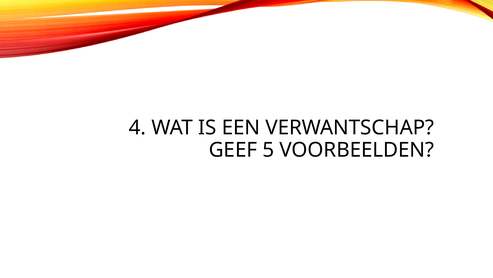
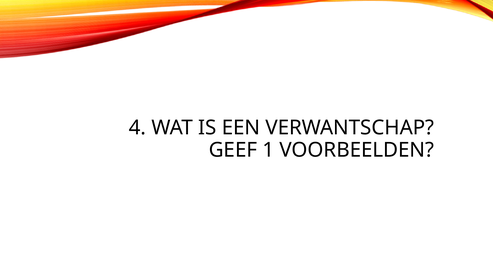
5: 5 -> 1 (268, 150)
